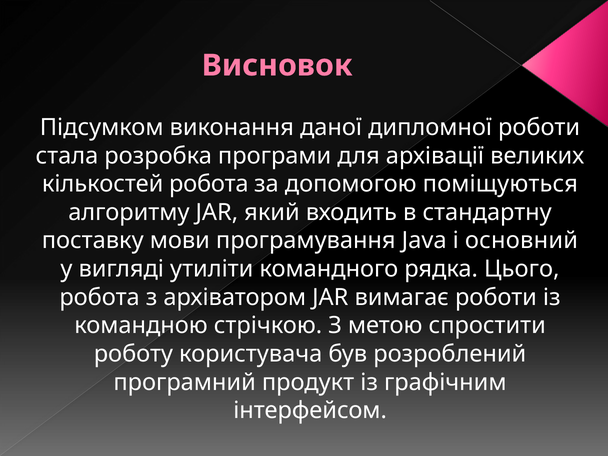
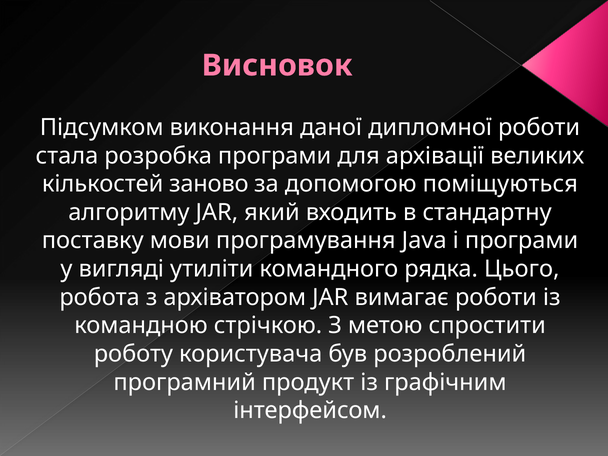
кількостей робота: робота -> заново (209, 184)
і основний: основний -> програми (522, 241)
